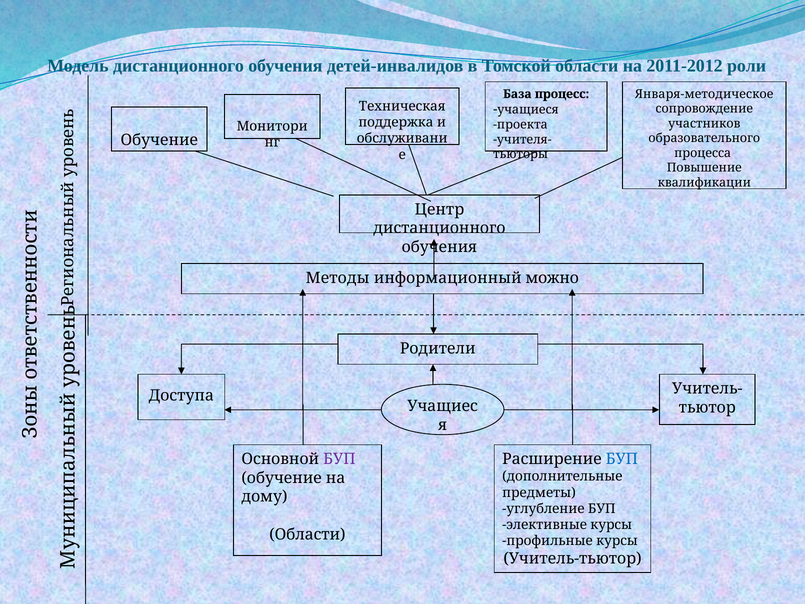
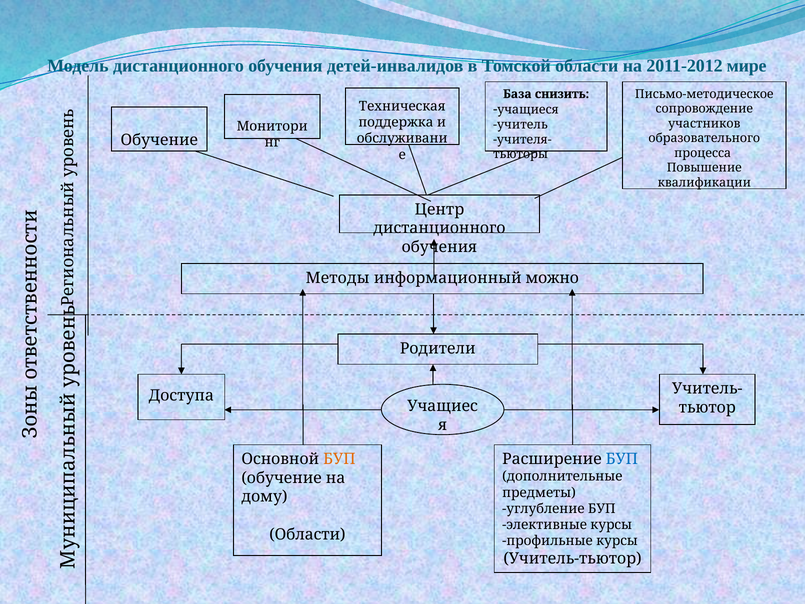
роли: роли -> мире (747, 66)
процесс: процесс -> снизить (562, 94)
Января-методическое: Января-методическое -> Письмо-методическое (704, 94)
проекта: проекта -> учитель (520, 125)
БУП colour: purple -> orange (339, 459)
